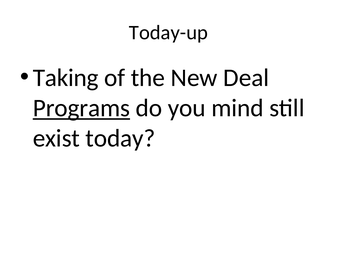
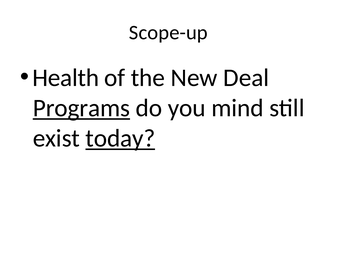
Today-up: Today-up -> Scope-up (168, 33)
Taking: Taking -> Health (66, 78)
today underline: none -> present (120, 138)
